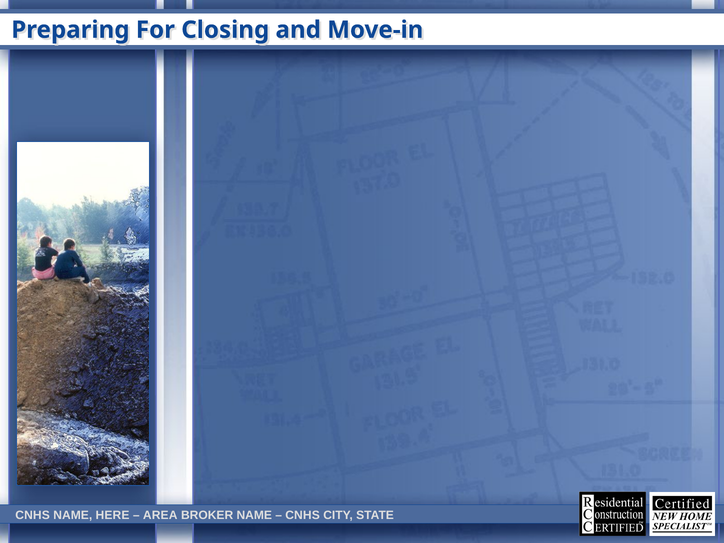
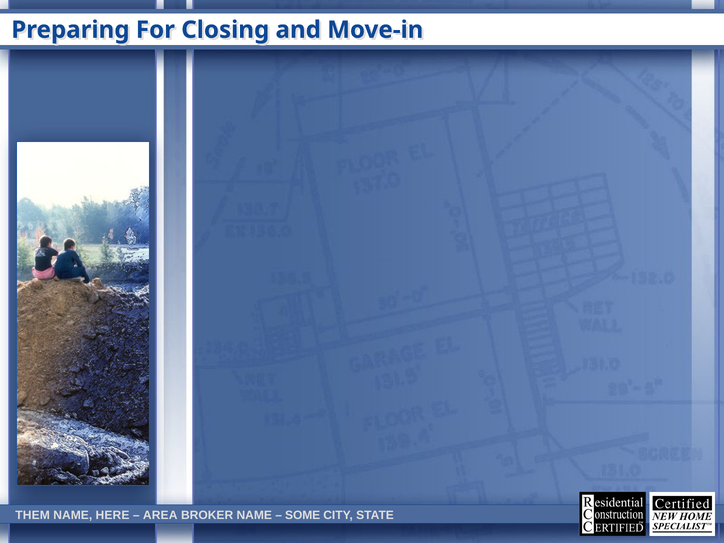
CNHS: CNHS -> THEM (33, 515)
CNHS: CNHS -> SOME (303, 515)
